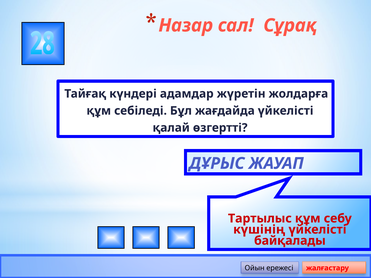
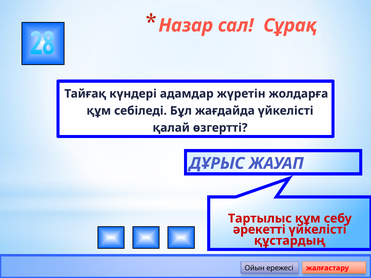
күшінің: күшінің -> әрекетті (259, 230)
байқалады: байқалады -> құстардың (290, 241)
